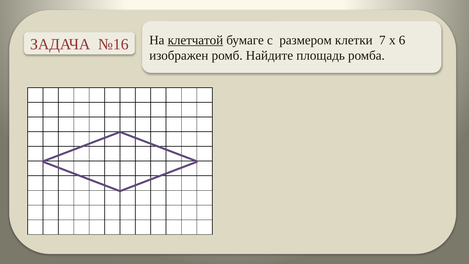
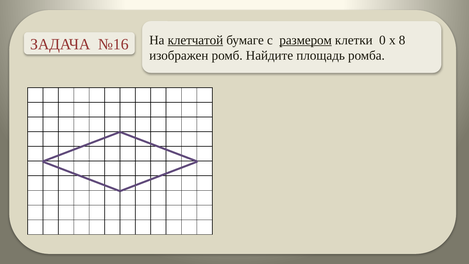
размером underline: none -> present (306, 40)
7: 7 -> 0 (382, 40)
6: 6 -> 8 (402, 40)
